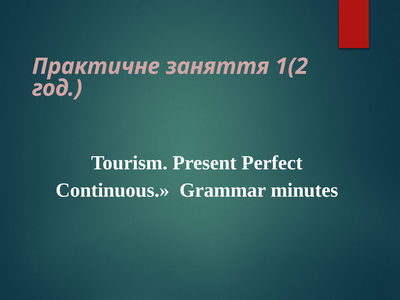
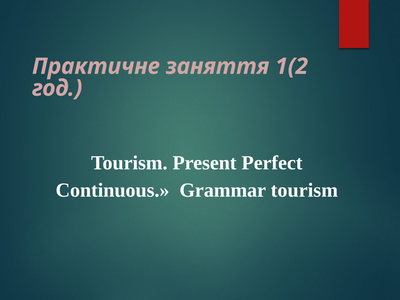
Grammar minutes: minutes -> tourism (304, 190)
